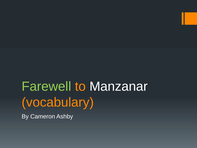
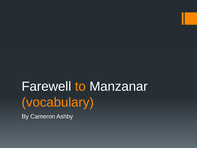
Farewell colour: light green -> white (46, 86)
